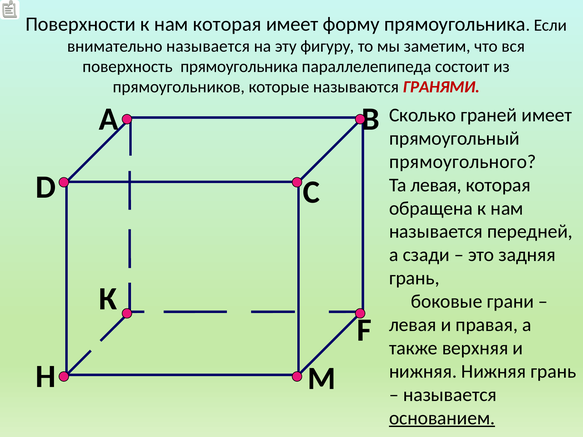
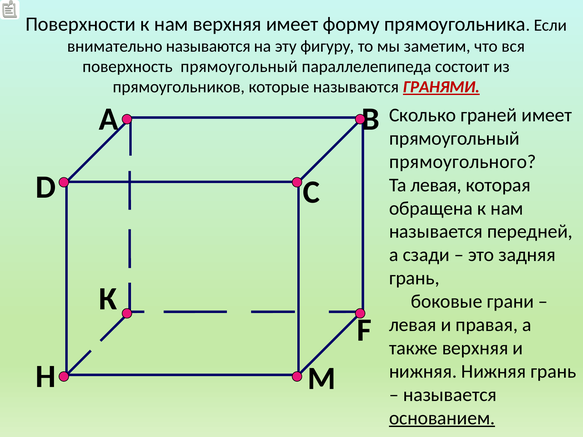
нам которая: которая -> верхняя (227, 24)
внимательно называется: называется -> называются (208, 46)
поверхность прямоугольника: прямоугольника -> прямоугольный (239, 67)
ГРАНЯМИ underline: none -> present (441, 87)
